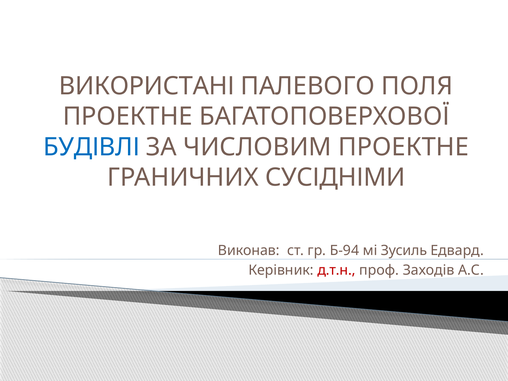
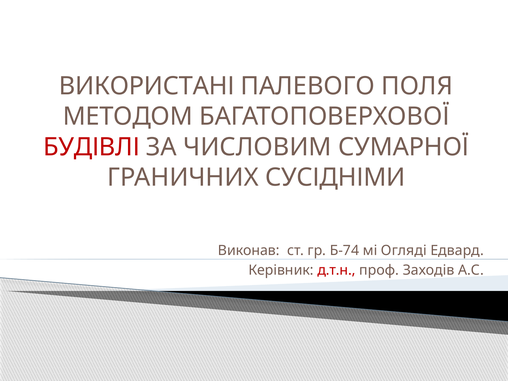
ПРОЕКТНЕ: ПРОЕКТНЕ -> МЕТОДОМ (128, 116)
БУДІВЛІ colour: blue -> red (91, 147)
ЧИСЛОВИМ ПРОЕКТНЕ: ПРОЕКТНЕ -> СУМАРНОЇ (404, 147)
Б-94: Б-94 -> Б-74 (344, 250)
Зусиль: Зусиль -> Огляді (404, 250)
